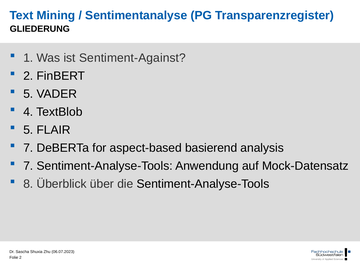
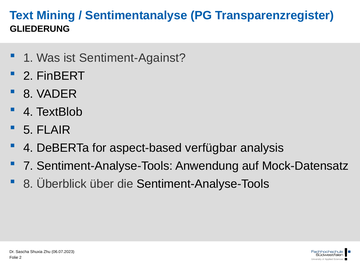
5: 5 -> 8 (28, 94)
7: 7 -> 4 (28, 148)
basierend: basierend -> verfügbar (211, 148)
